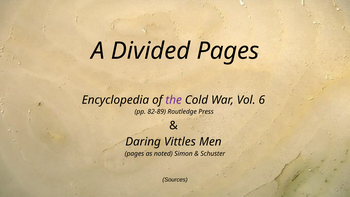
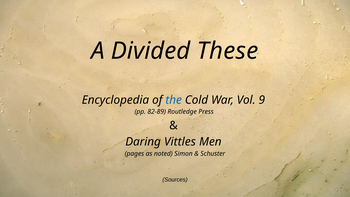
Divided Pages: Pages -> These (228, 51)
the colour: purple -> blue (174, 100)
6: 6 -> 9 (262, 100)
